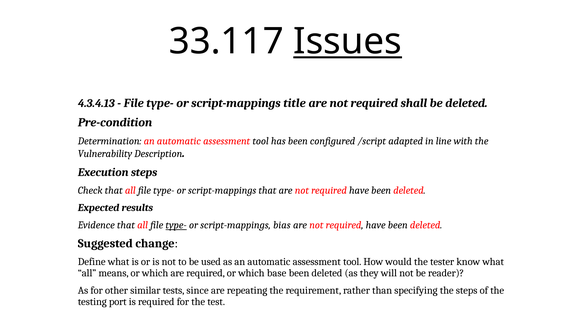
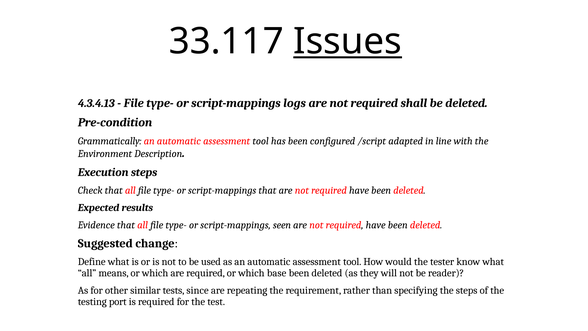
title: title -> logs (295, 103)
Determination: Determination -> Grammatically (110, 141)
Vulnerability: Vulnerability -> Environment (105, 154)
type- underline: present -> none (176, 225)
bias: bias -> seen (282, 225)
